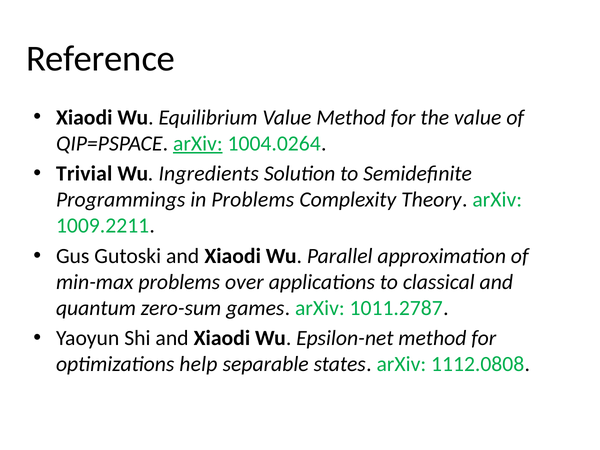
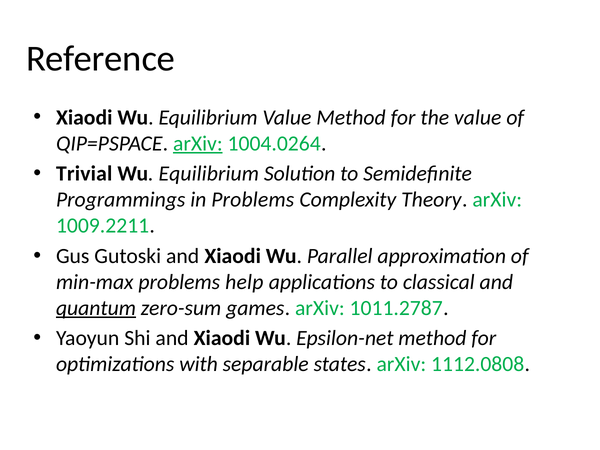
Ingredients: Ingredients -> Equilibrium (209, 174)
over: over -> help (244, 282)
quantum underline: none -> present (96, 308)
help: help -> with (199, 364)
